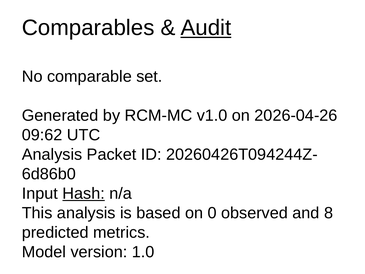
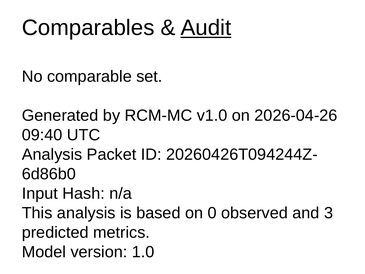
09:62: 09:62 -> 09:40 (42, 135)
Hash underline: present -> none (84, 193)
8: 8 -> 3 (329, 213)
